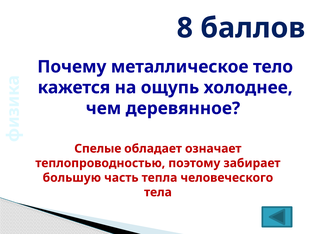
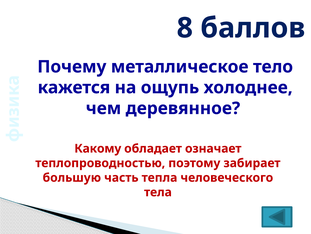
Спелые: Спелые -> Какому (98, 148)
